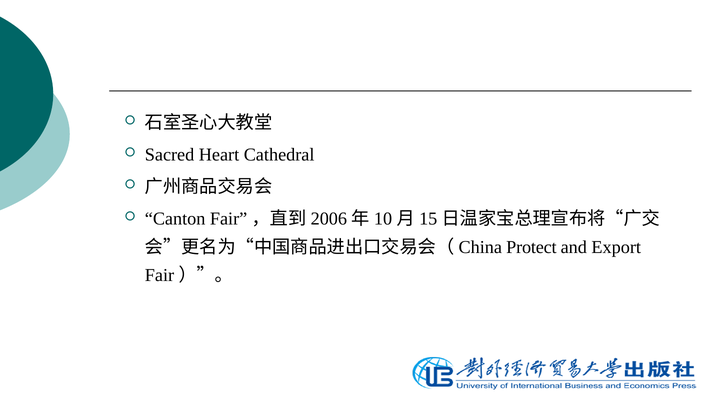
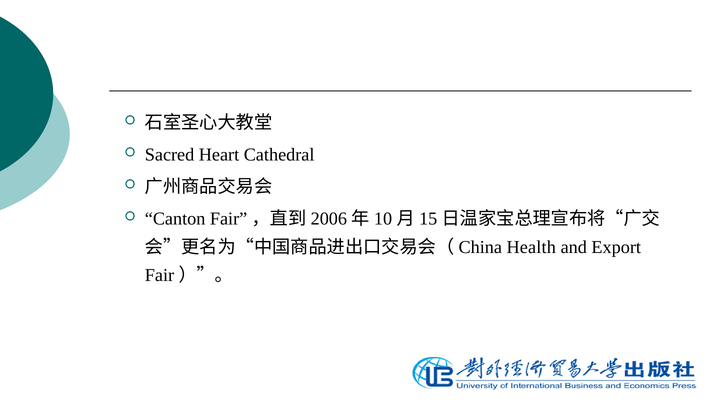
Protect: Protect -> Health (531, 247)
